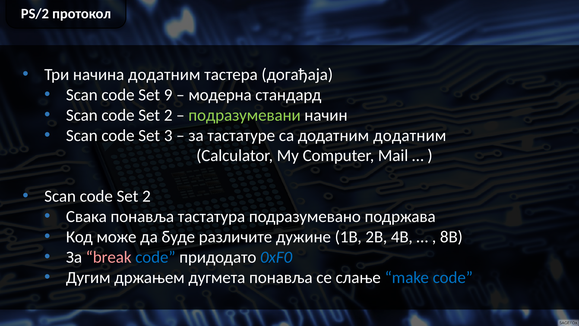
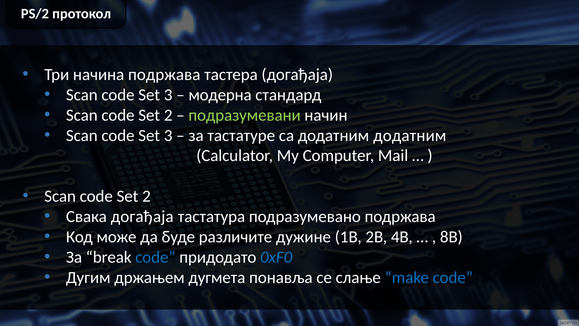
начина додатним: додатним -> подржава (164, 74)
9: 9 -> 3 (168, 95)
Свака понавља: понавља -> догађаја (142, 216)
break colour: pink -> white (109, 257)
